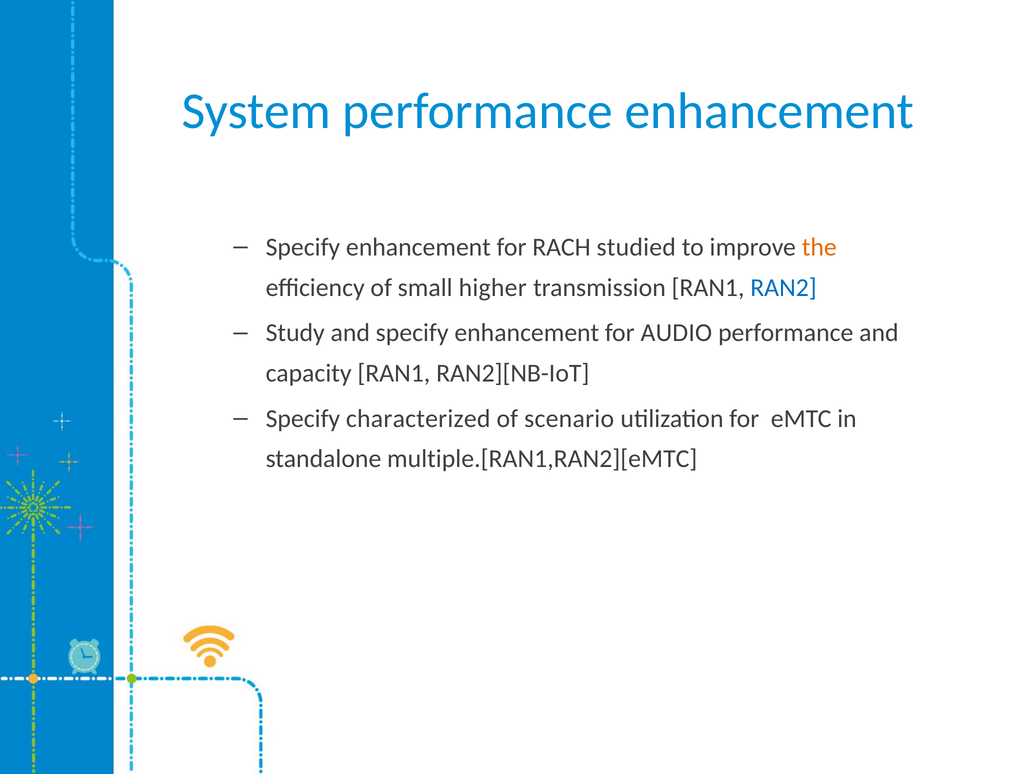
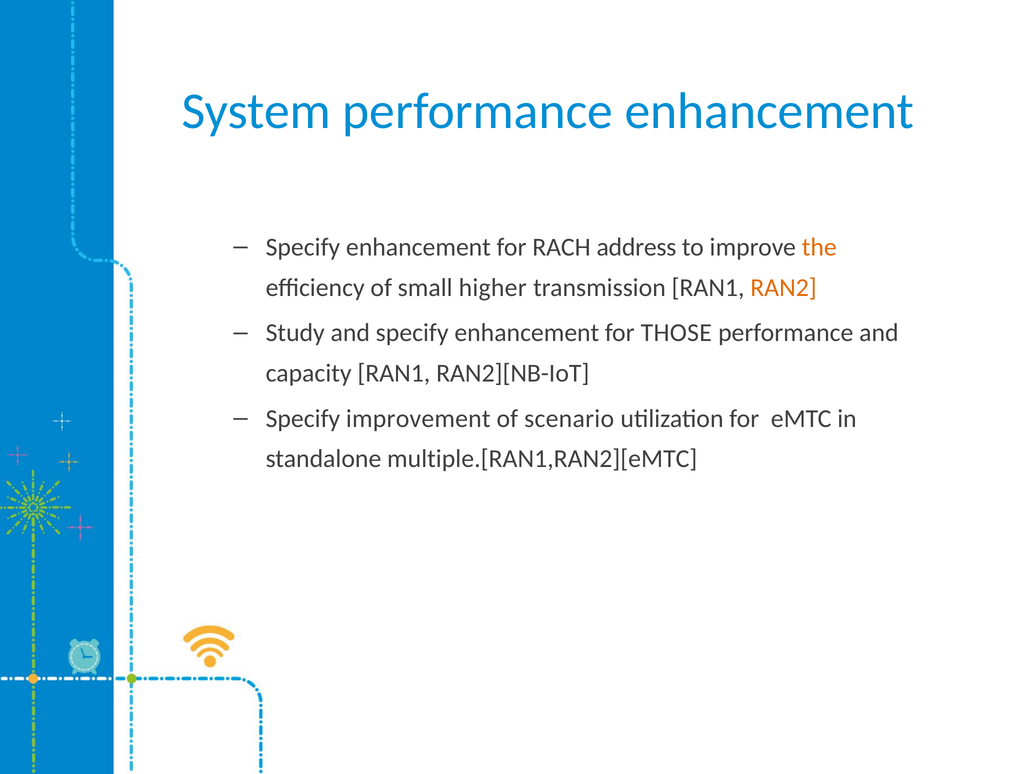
studied: studied -> address (636, 247)
RAN2 colour: blue -> orange (783, 287)
AUDIO: AUDIO -> THOSE (676, 333)
characterized: characterized -> improvement (418, 418)
